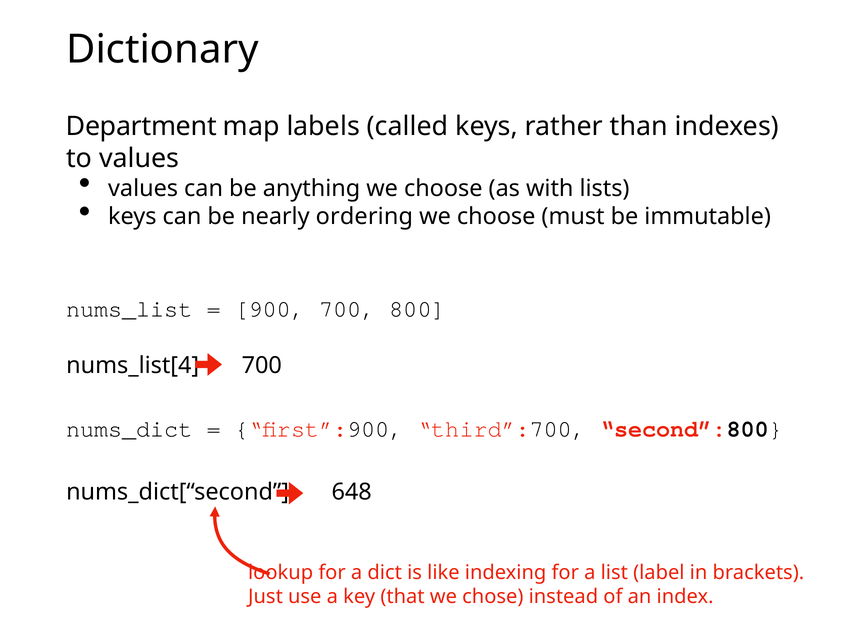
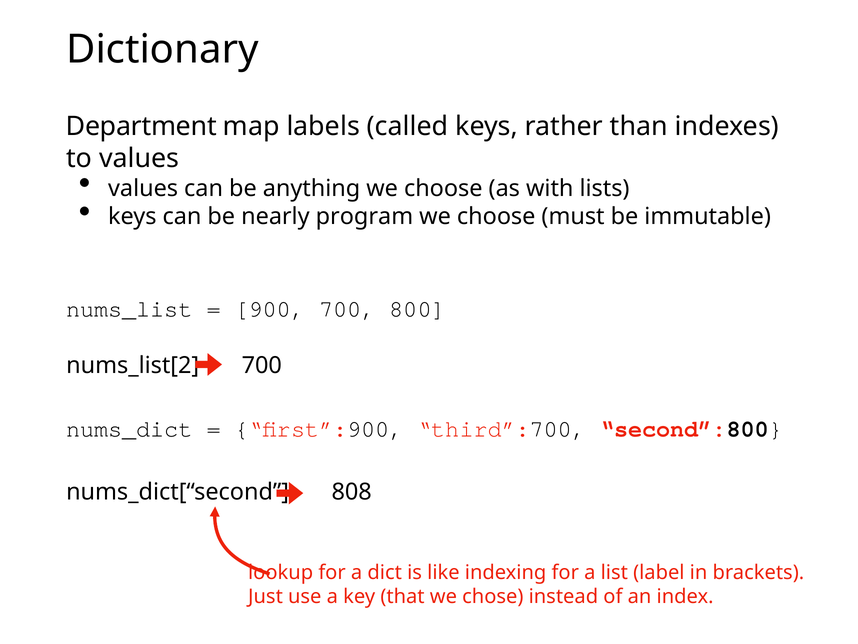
ordering: ordering -> program (364, 216)
nums_list[4: nums_list[4 -> nums_list[2 (133, 365)
648: 648 -> 808 (352, 492)
